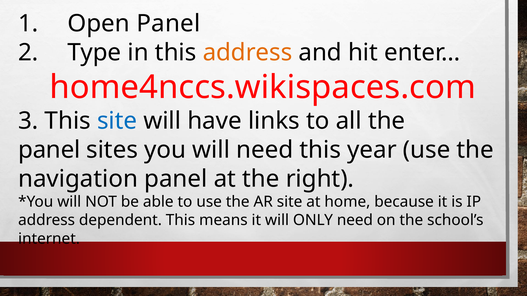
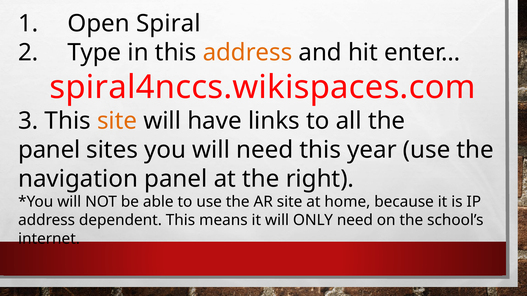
Open Panel: Panel -> Spiral (168, 24)
home4nccs.wikispaces.com: home4nccs.wikispaces.com -> spiral4nccs.wikispaces.com (263, 87)
site colour: blue -> orange (117, 121)
